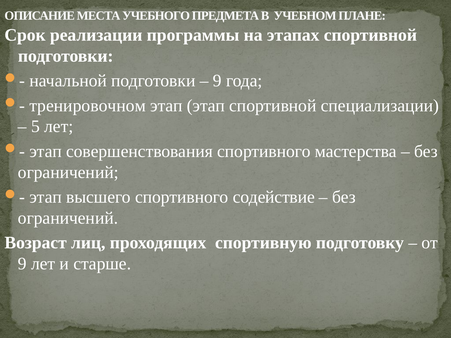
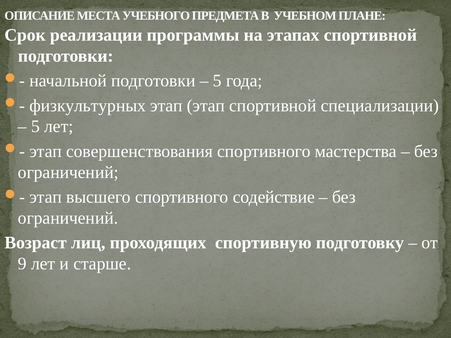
9: 9 -> 5 (217, 81)
тренировочном: тренировочном -> физкультурных (88, 106)
